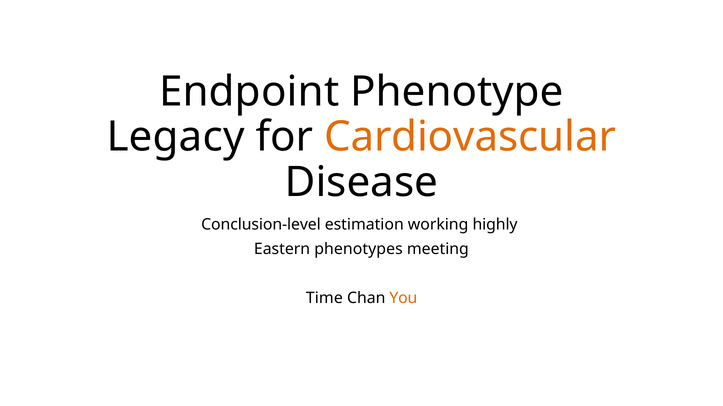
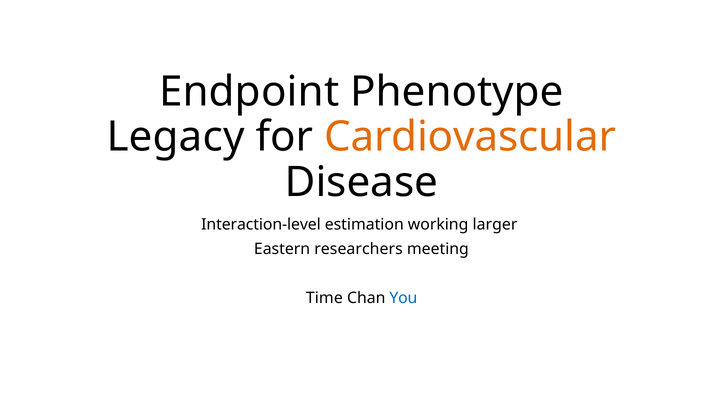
Conclusion-level: Conclusion-level -> Interaction-level (261, 225)
highly: highly -> larger (495, 225)
phenotypes: phenotypes -> researchers (359, 249)
You colour: orange -> blue (403, 299)
